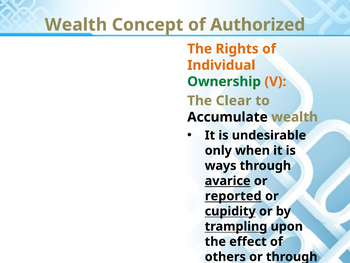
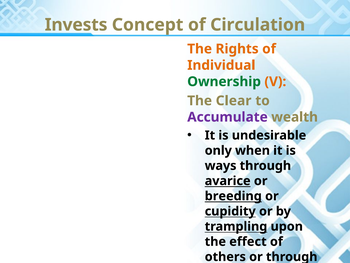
Wealth: Wealth -> Invests (76, 25)
Authorized: Authorized -> Circulation (258, 25)
Accumulate colour: black -> purple (227, 117)
reported: reported -> breeding (233, 196)
